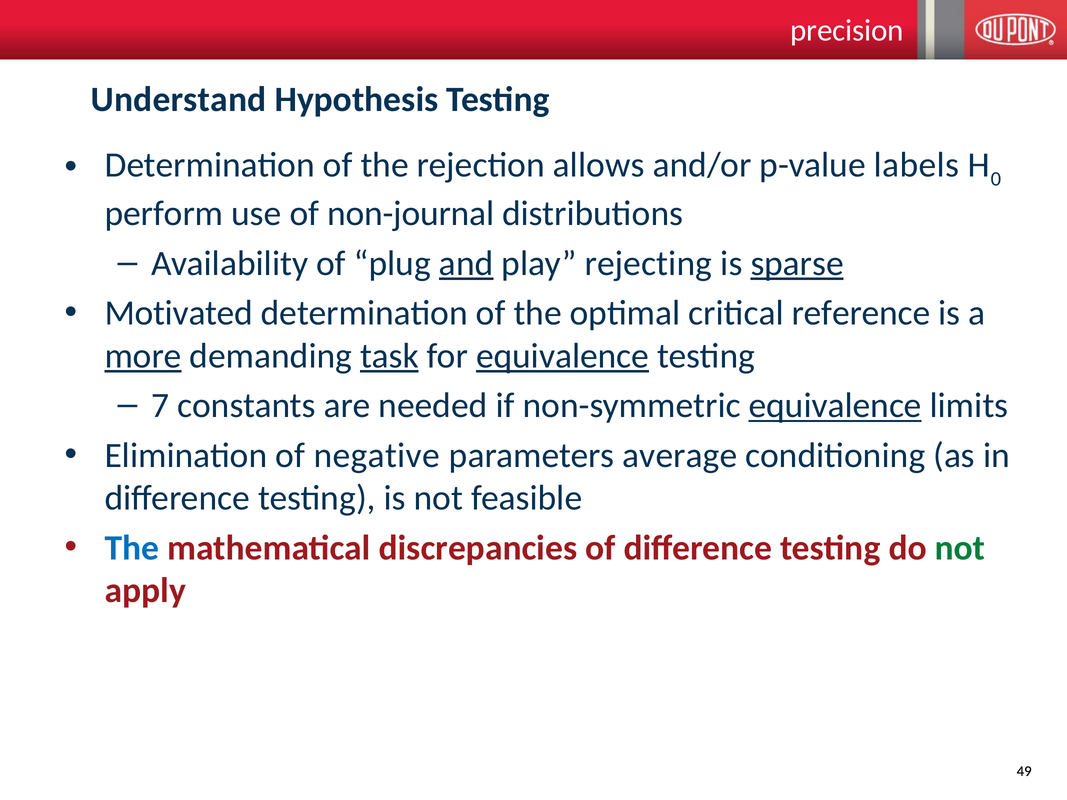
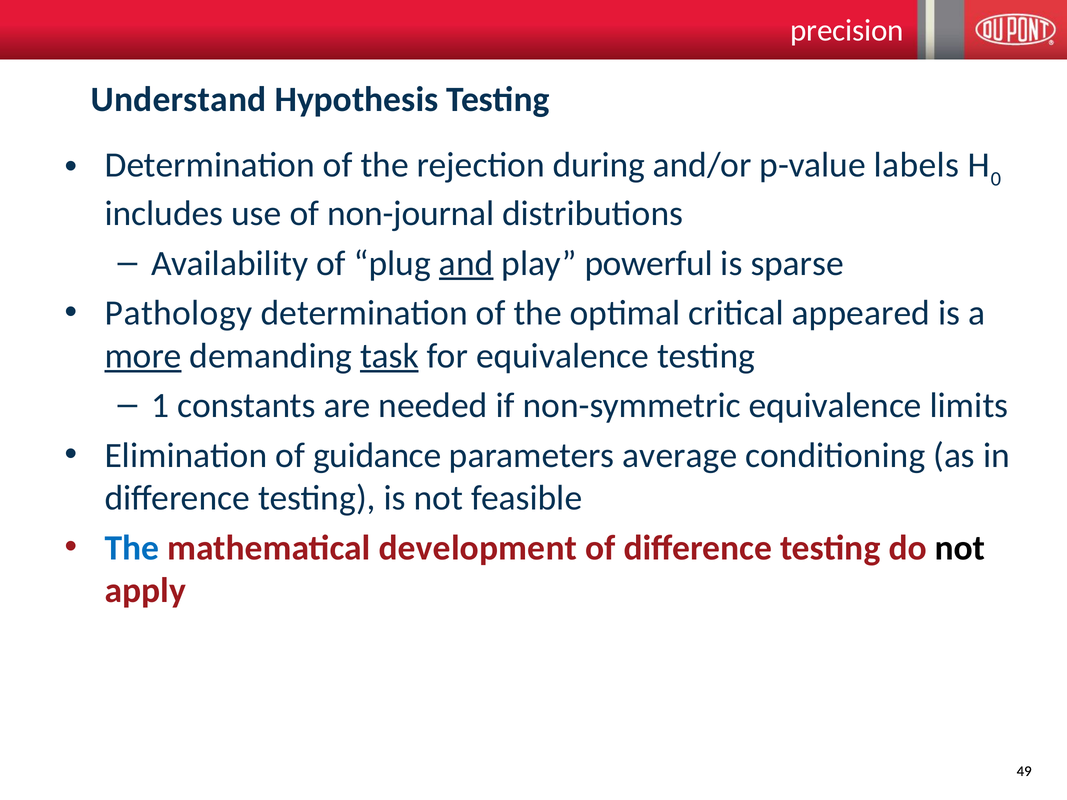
allows: allows -> during (599, 165)
perform: perform -> includes (164, 214)
rejecting: rejecting -> powerful (649, 264)
sparse underline: present -> none (797, 264)
Motivated: Motivated -> Pathology (179, 313)
reference: reference -> appeared (861, 313)
equivalence underline: present -> none (563, 356)
7: 7 -> 1 (160, 406)
equivalence underline: present -> none (835, 406)
negative: negative -> guidance (377, 456)
discrepancies: discrepancies -> development (478, 548)
not colour: green -> black (960, 548)
